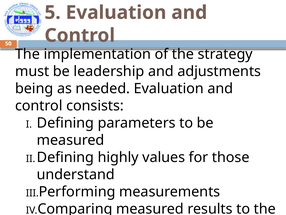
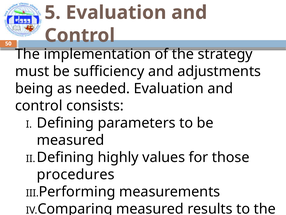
leadership: leadership -> sufficiency (109, 71)
understand: understand -> procedures (76, 174)
